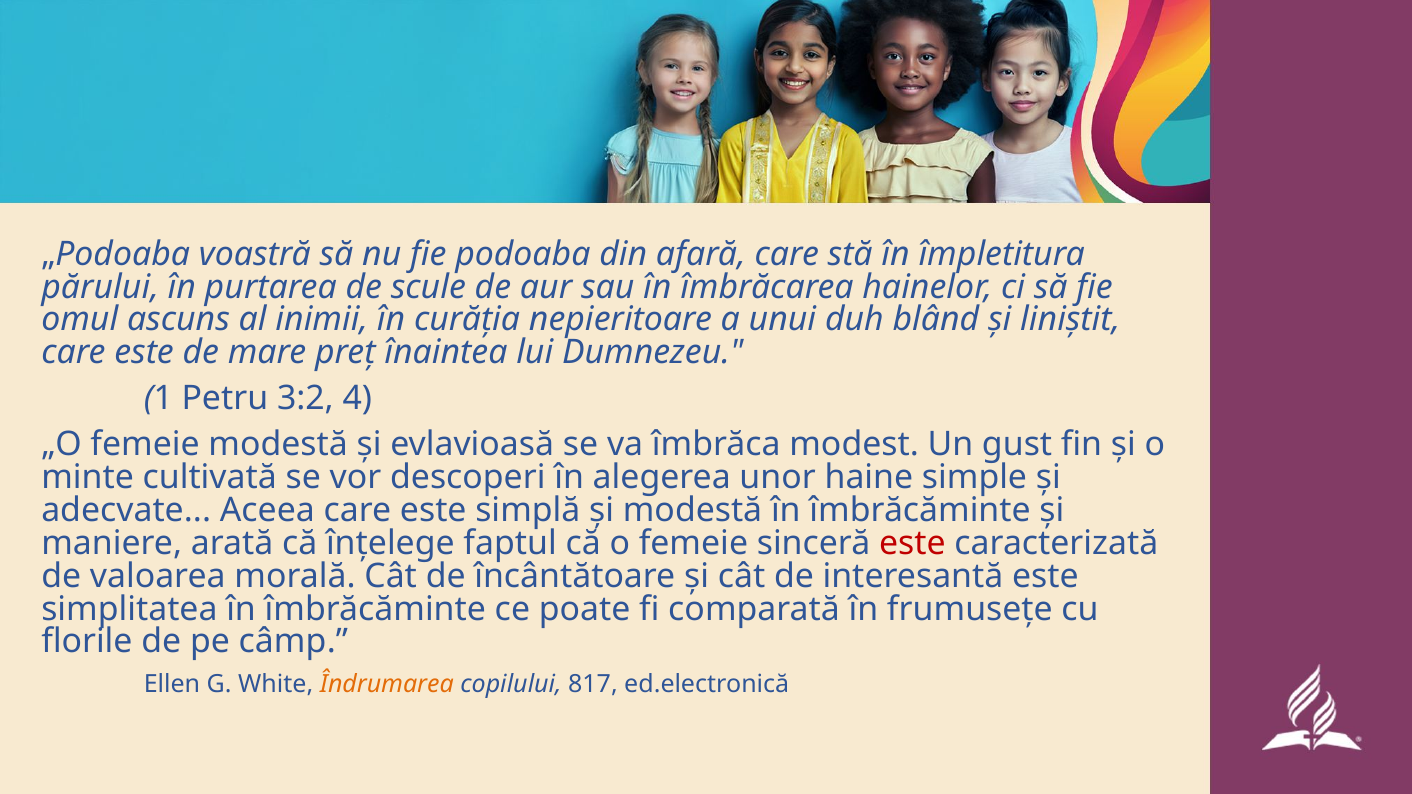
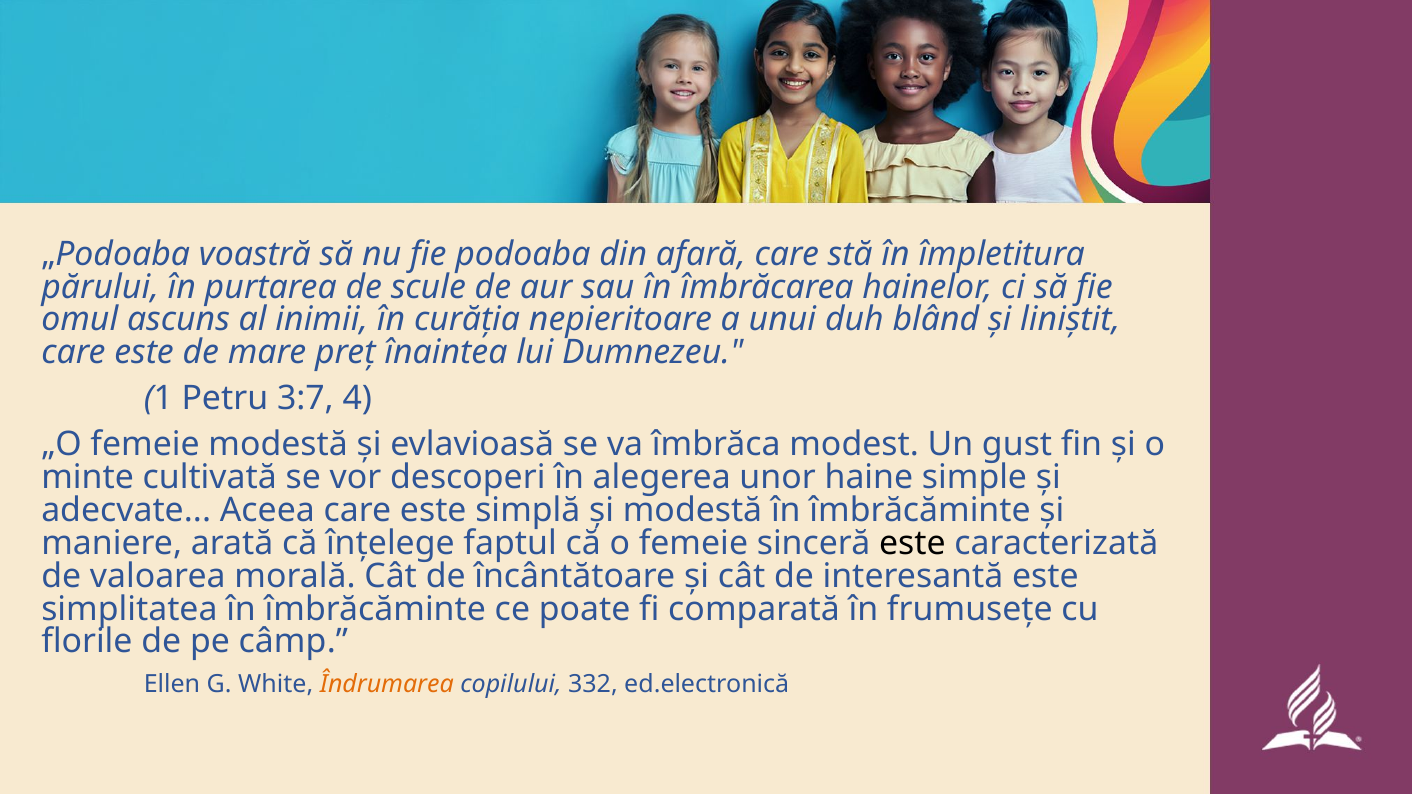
3:2: 3:2 -> 3:7 (305, 399)
este colour: red -> black (912, 543)
817: 817 -> 332 (593, 684)
